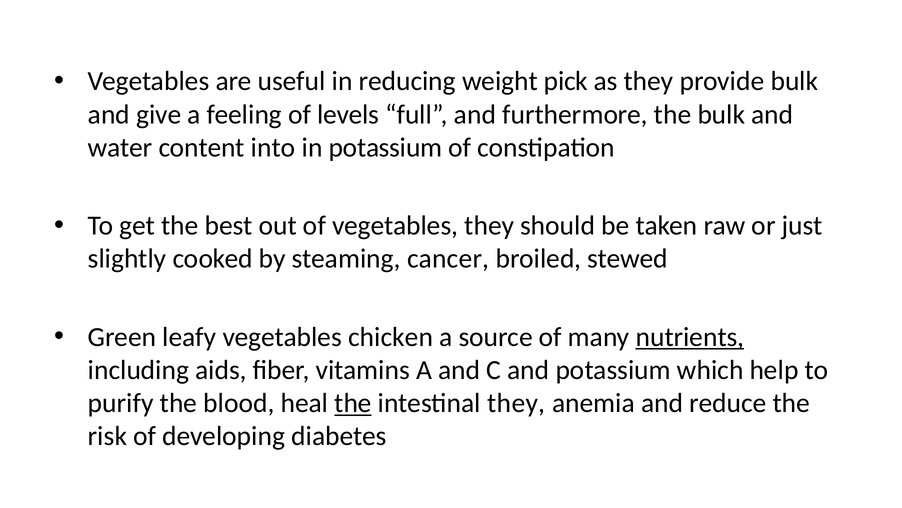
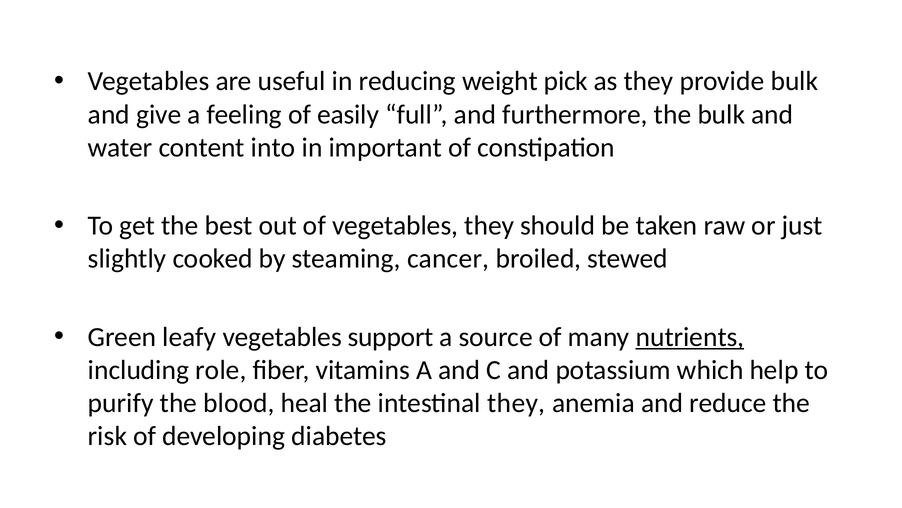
levels: levels -> easily (348, 114)
in potassium: potassium -> important (385, 147)
chicken: chicken -> support (391, 337)
aids: aids -> role (221, 370)
the underline: present -> none (353, 403)
